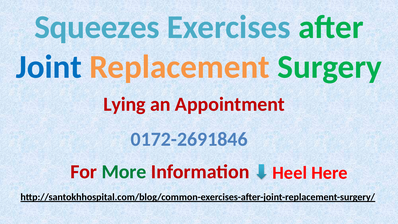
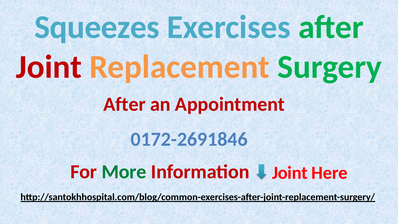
Joint colour: blue -> red (49, 67)
Lying: Lying -> After (125, 104)
Information Heel: Heel -> Joint (290, 173)
